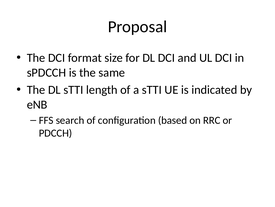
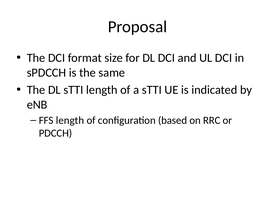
FFS search: search -> length (70, 120)
